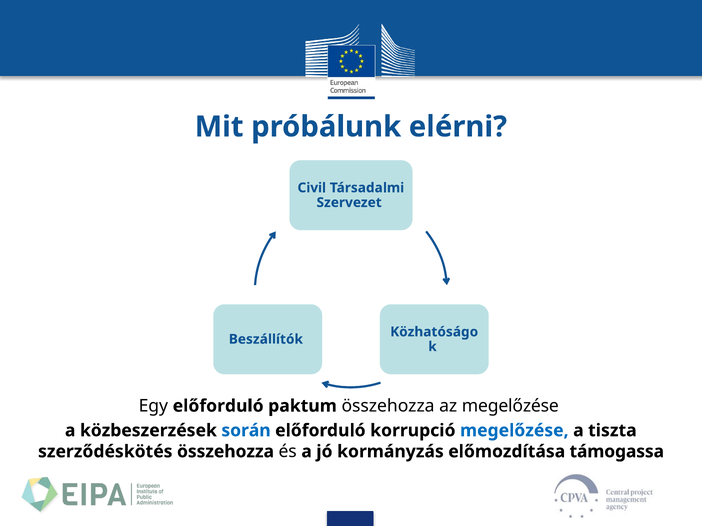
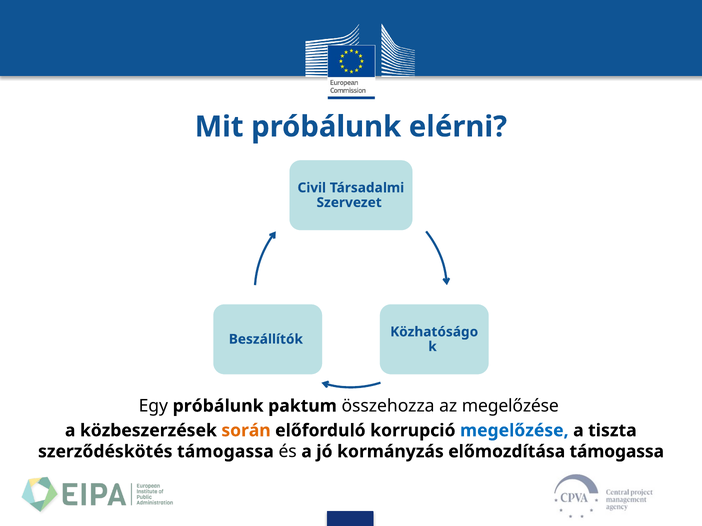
Egy előforduló: előforduló -> próbálunk (218, 406)
során colour: blue -> orange (246, 431)
szerződéskötés összehozza: összehozza -> támogassa (225, 452)
